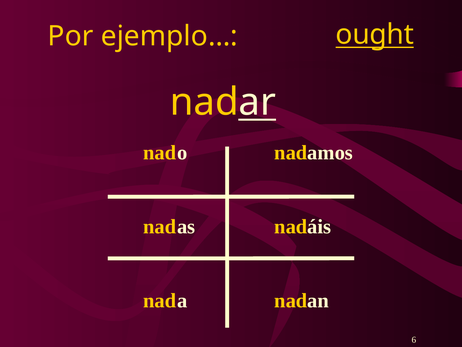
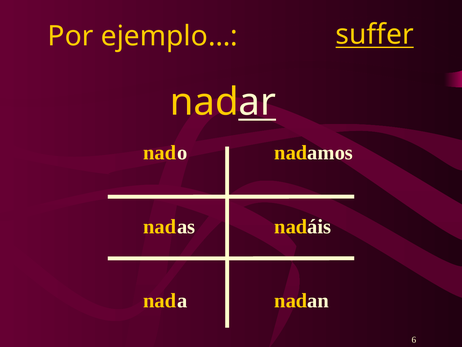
ought: ought -> suffer (375, 34)
